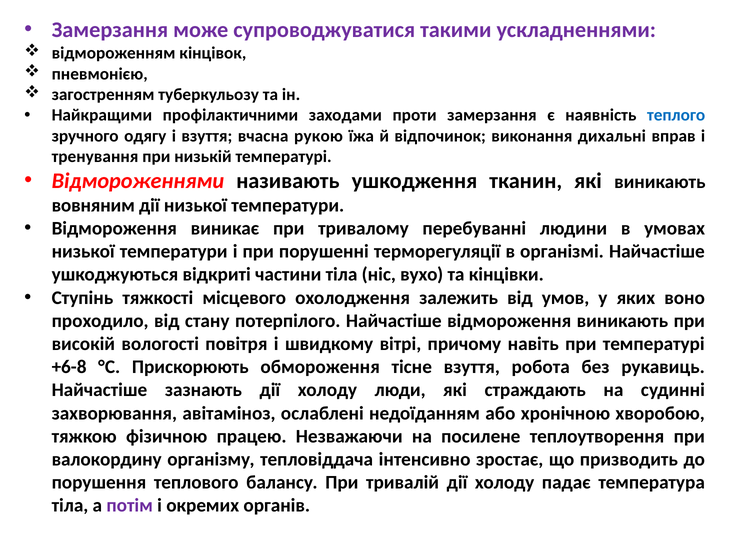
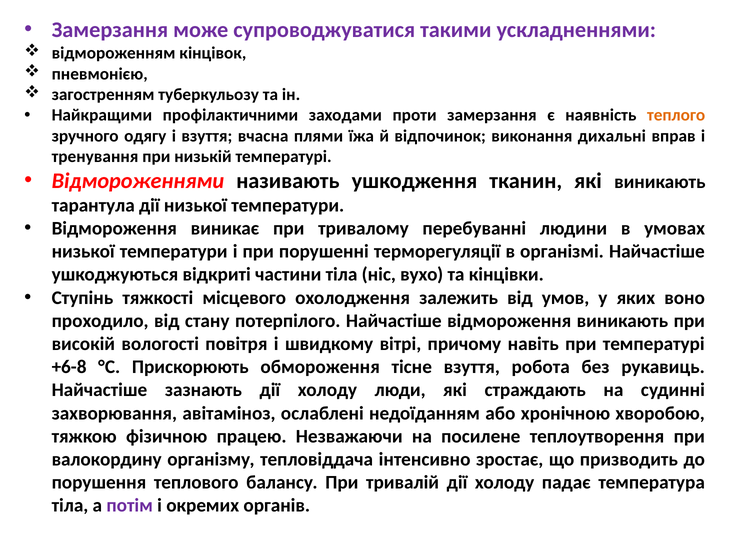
теплого colour: blue -> orange (676, 115)
рукою: рукою -> плями (319, 136)
вовняним: вовняним -> тарантула (93, 206)
